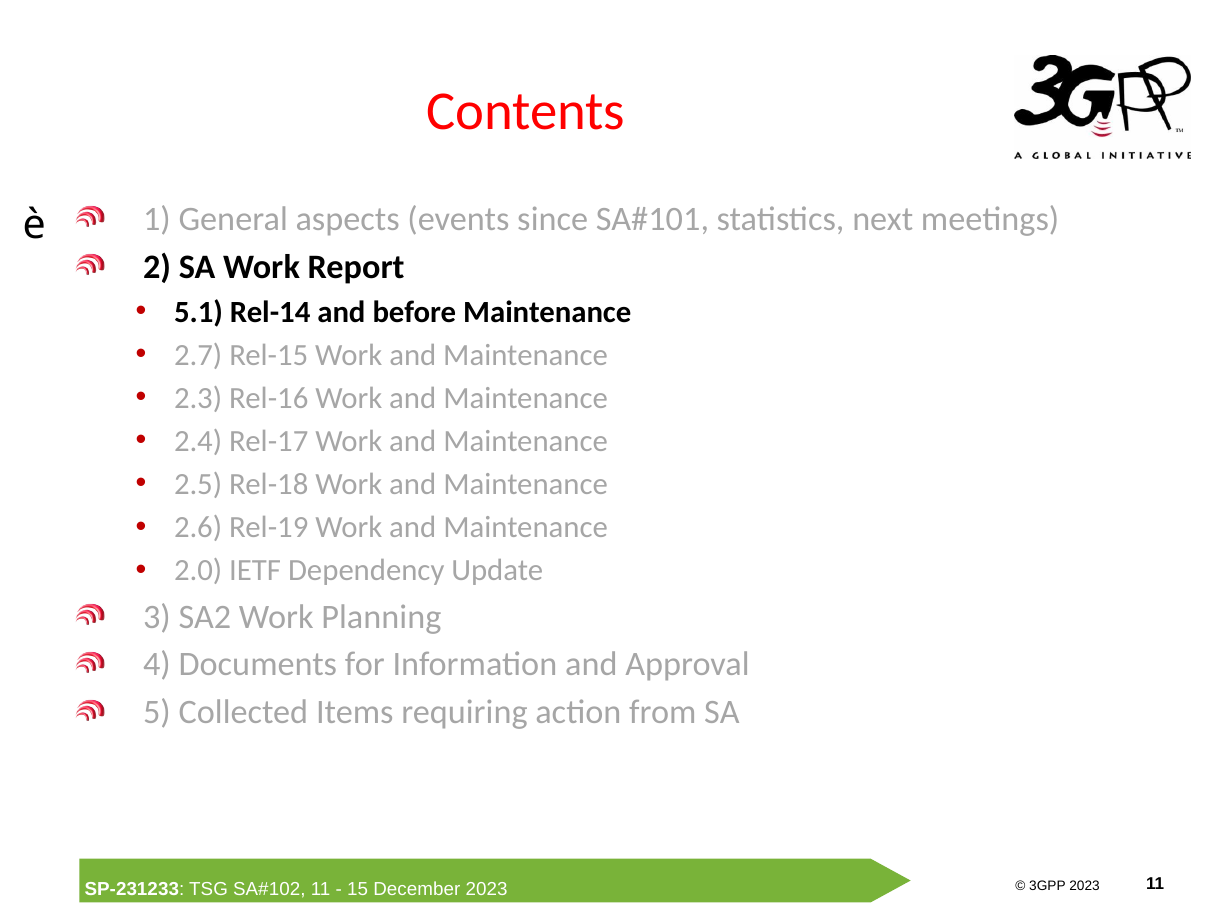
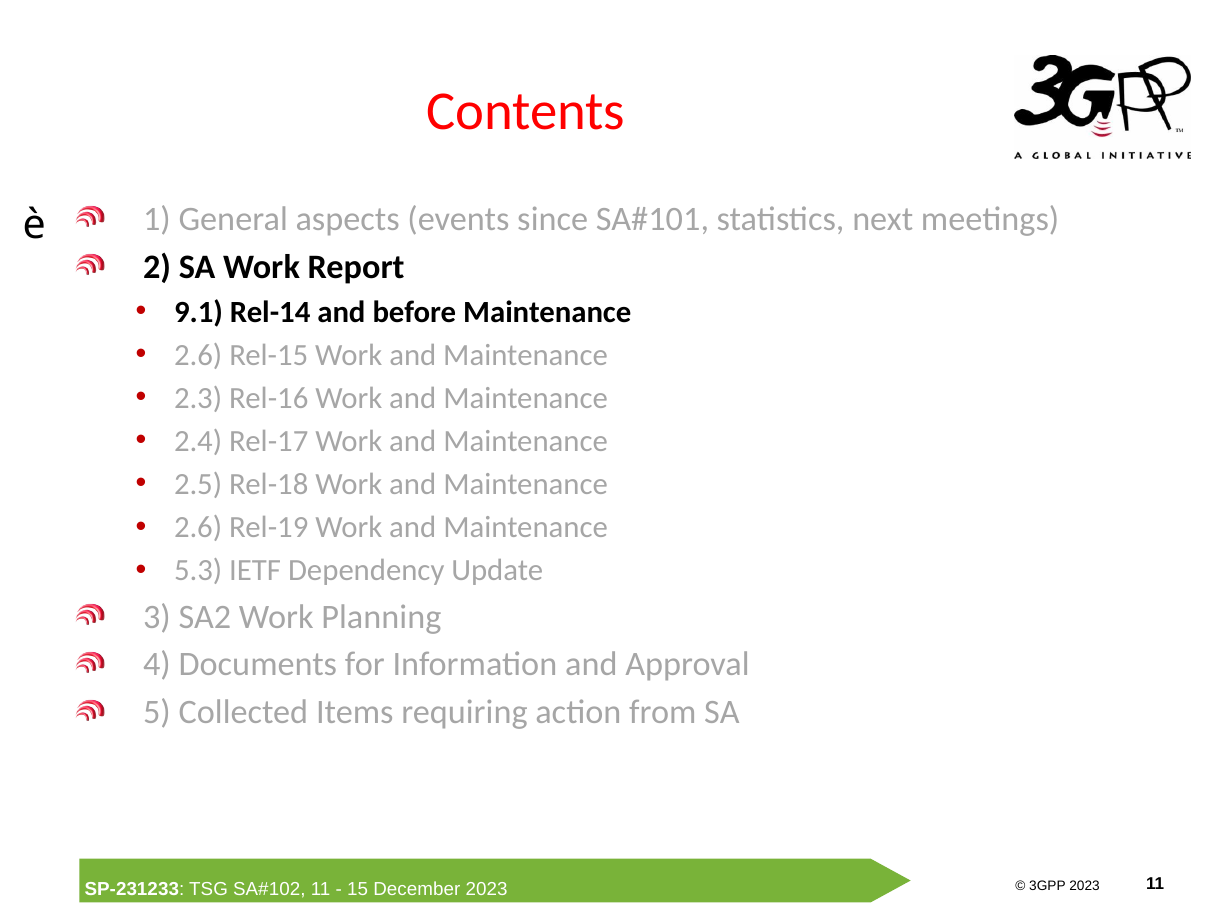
5.1: 5.1 -> 9.1 (199, 312)
2.7: 2.7 -> 2.6 (198, 355)
2.0: 2.0 -> 5.3 (198, 571)
